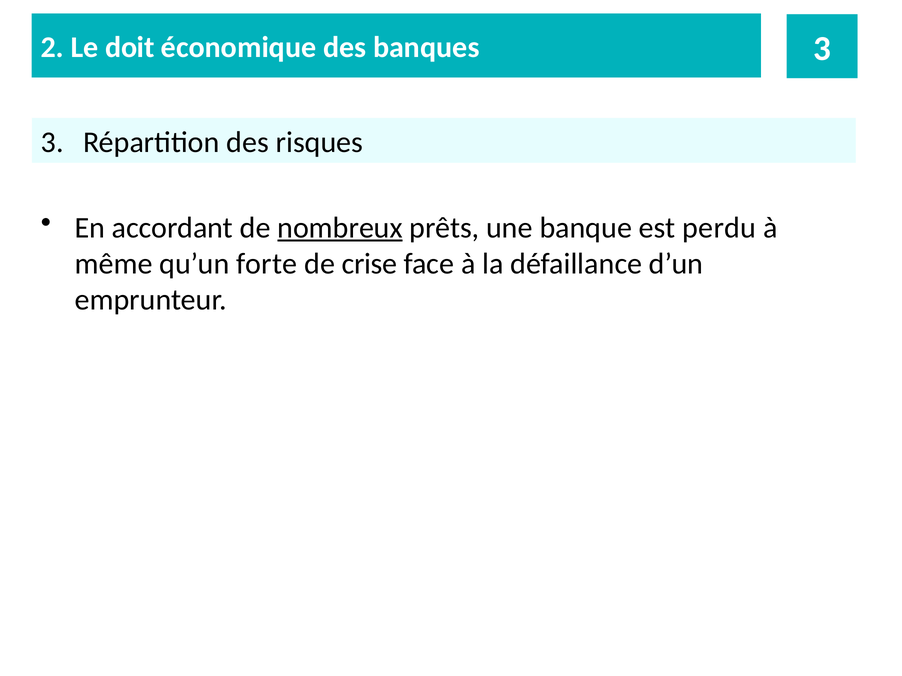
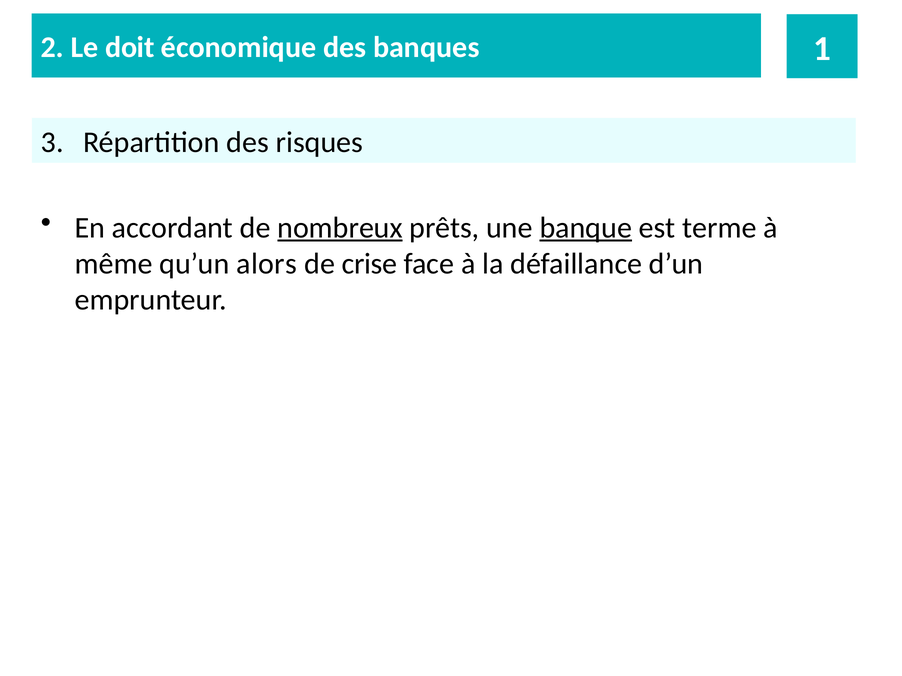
banques 3: 3 -> 1 (822, 49)
banque underline: none -> present (586, 228)
perdu: perdu -> terme (719, 228)
forte: forte -> alors (267, 264)
